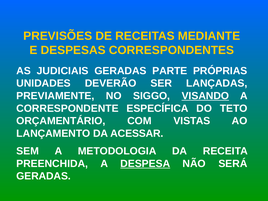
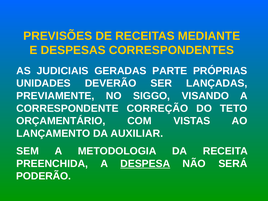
VISANDO underline: present -> none (205, 96)
ESPECÍFICA: ESPECÍFICA -> CORREÇÃO (157, 108)
ACESSAR: ACESSAR -> AUXILIAR (137, 133)
GERADAS: GERADAS -> PODERÃO (44, 176)
